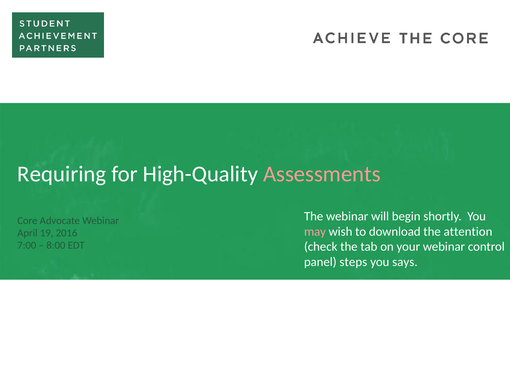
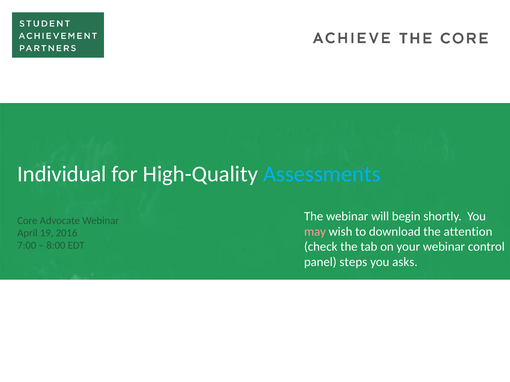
Requiring: Requiring -> Individual (62, 174)
Assessments colour: pink -> light blue (322, 174)
says: says -> asks (405, 262)
